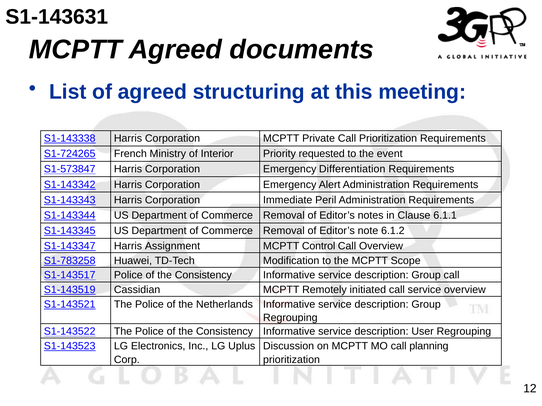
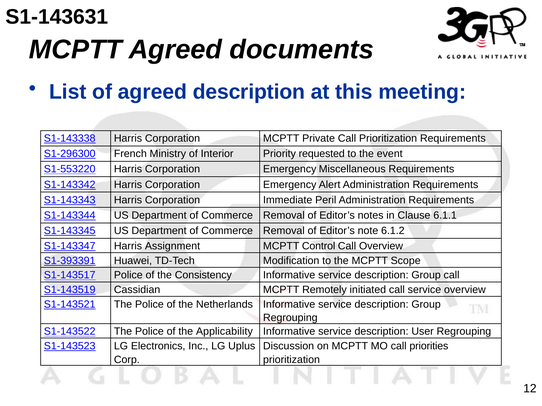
agreed structuring: structuring -> description (249, 92)
S1-724265: S1-724265 -> S1-296300 (70, 154)
S1-573847: S1-573847 -> S1-553220 (70, 169)
Differentiation: Differentiation -> Miscellaneous (352, 169)
S1-783258: S1-783258 -> S1-393391 (70, 261)
Consistency: Consistency -> Applicability (224, 332)
planning: planning -> priorities (429, 346)
